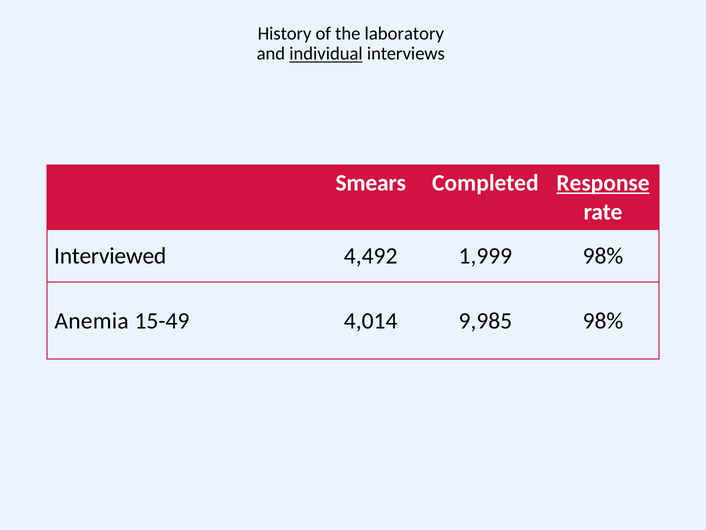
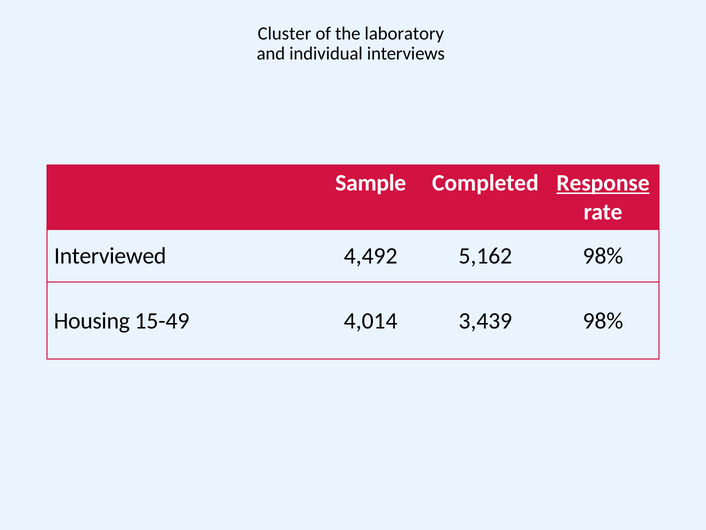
History: History -> Cluster (284, 34)
individual underline: present -> none (326, 54)
Smears: Smears -> Sample (371, 183)
1,999: 1,999 -> 5,162 (485, 256)
Anemia: Anemia -> Housing (92, 320)
9,985: 9,985 -> 3,439 (485, 320)
